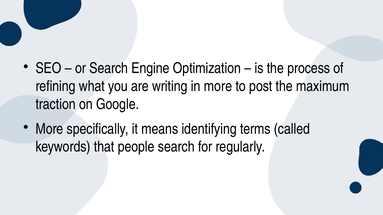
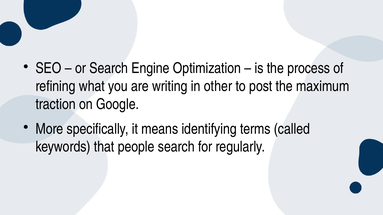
in more: more -> other (218, 86)
